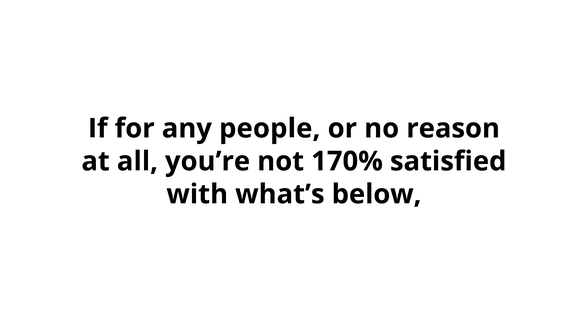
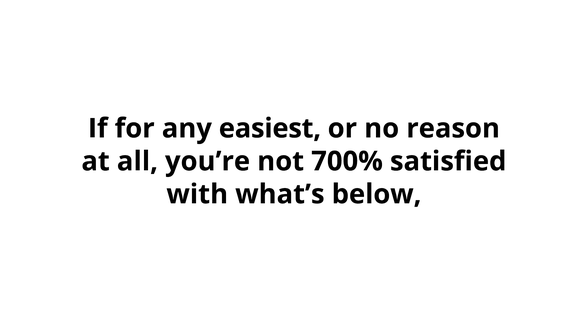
people: people -> easiest (270, 128)
170%: 170% -> 700% (347, 161)
